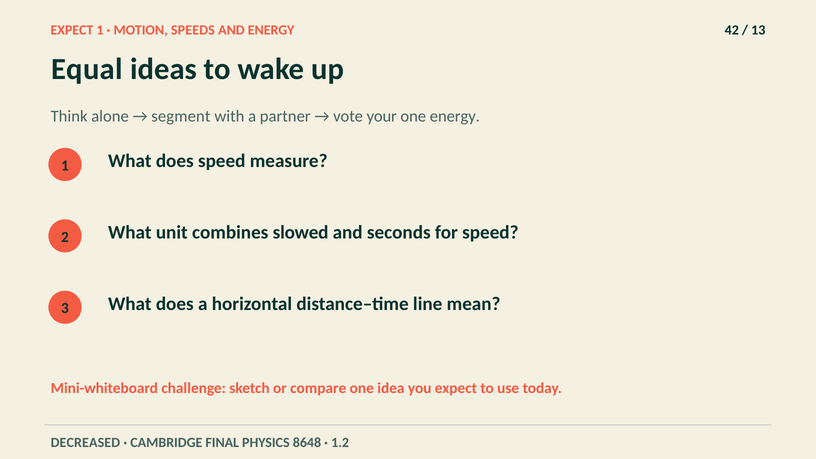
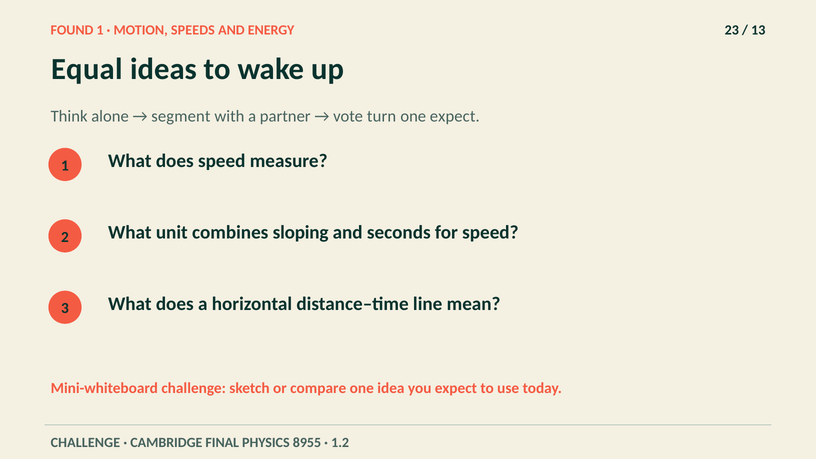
EXPECT: EXPECT -> FOUND (72, 30)
42: 42 -> 23 (732, 30)
your: your -> turn (382, 116)
one energy: energy -> expect (455, 116)
slowed: slowed -> sloping (301, 233)
DECREASED: DECREASED -> CHALLENGE (85, 443)
8648: 8648 -> 8955 (307, 443)
